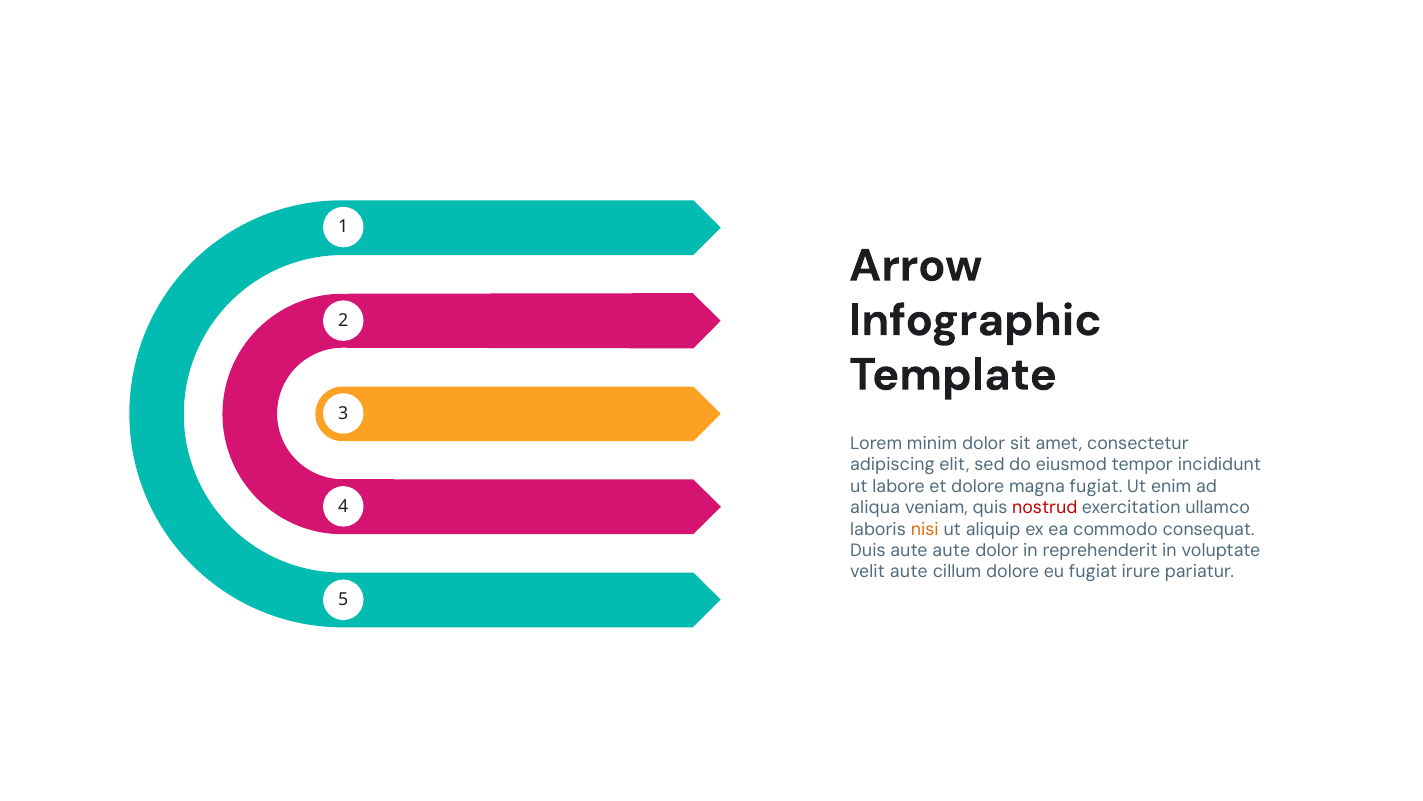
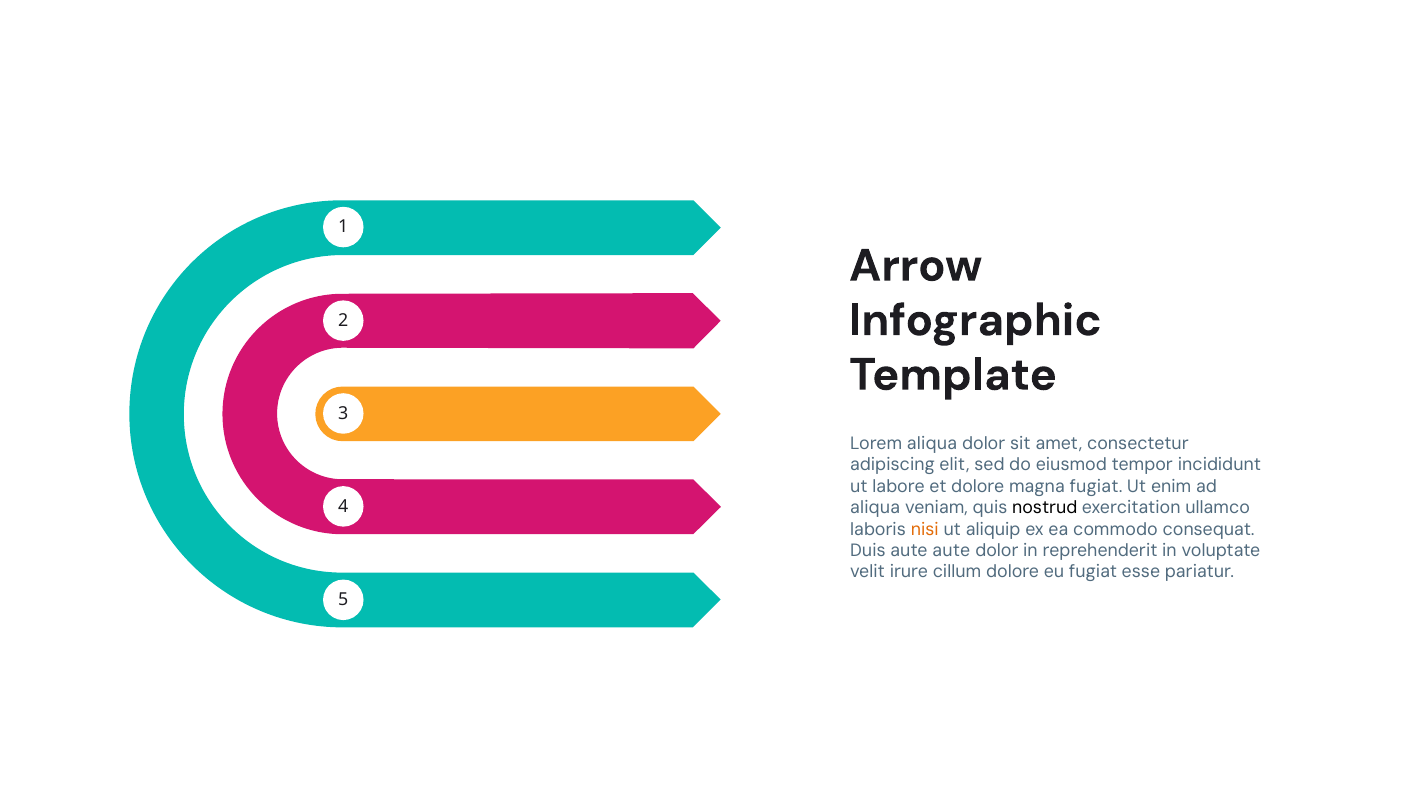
Lorem minim: minim -> aliqua (932, 443)
nostrud colour: red -> black (1045, 507)
velit aute: aute -> irure (909, 572)
irure: irure -> esse (1141, 572)
